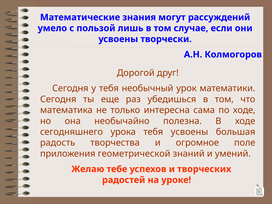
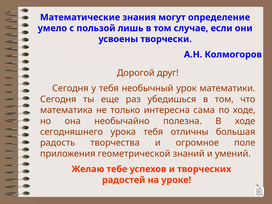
рассуждений: рассуждений -> определение (219, 17)
тебя усвоены: усвоены -> отличны (190, 132)
